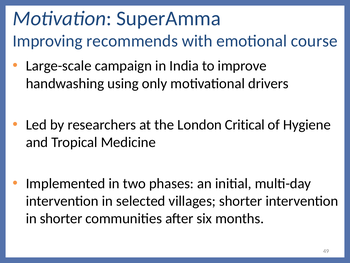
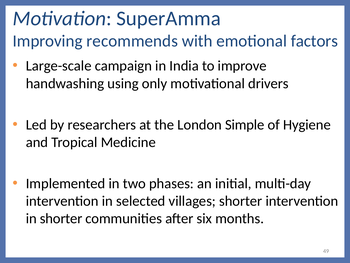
course: course -> factors (314, 41)
Critical: Critical -> Simple (245, 125)
